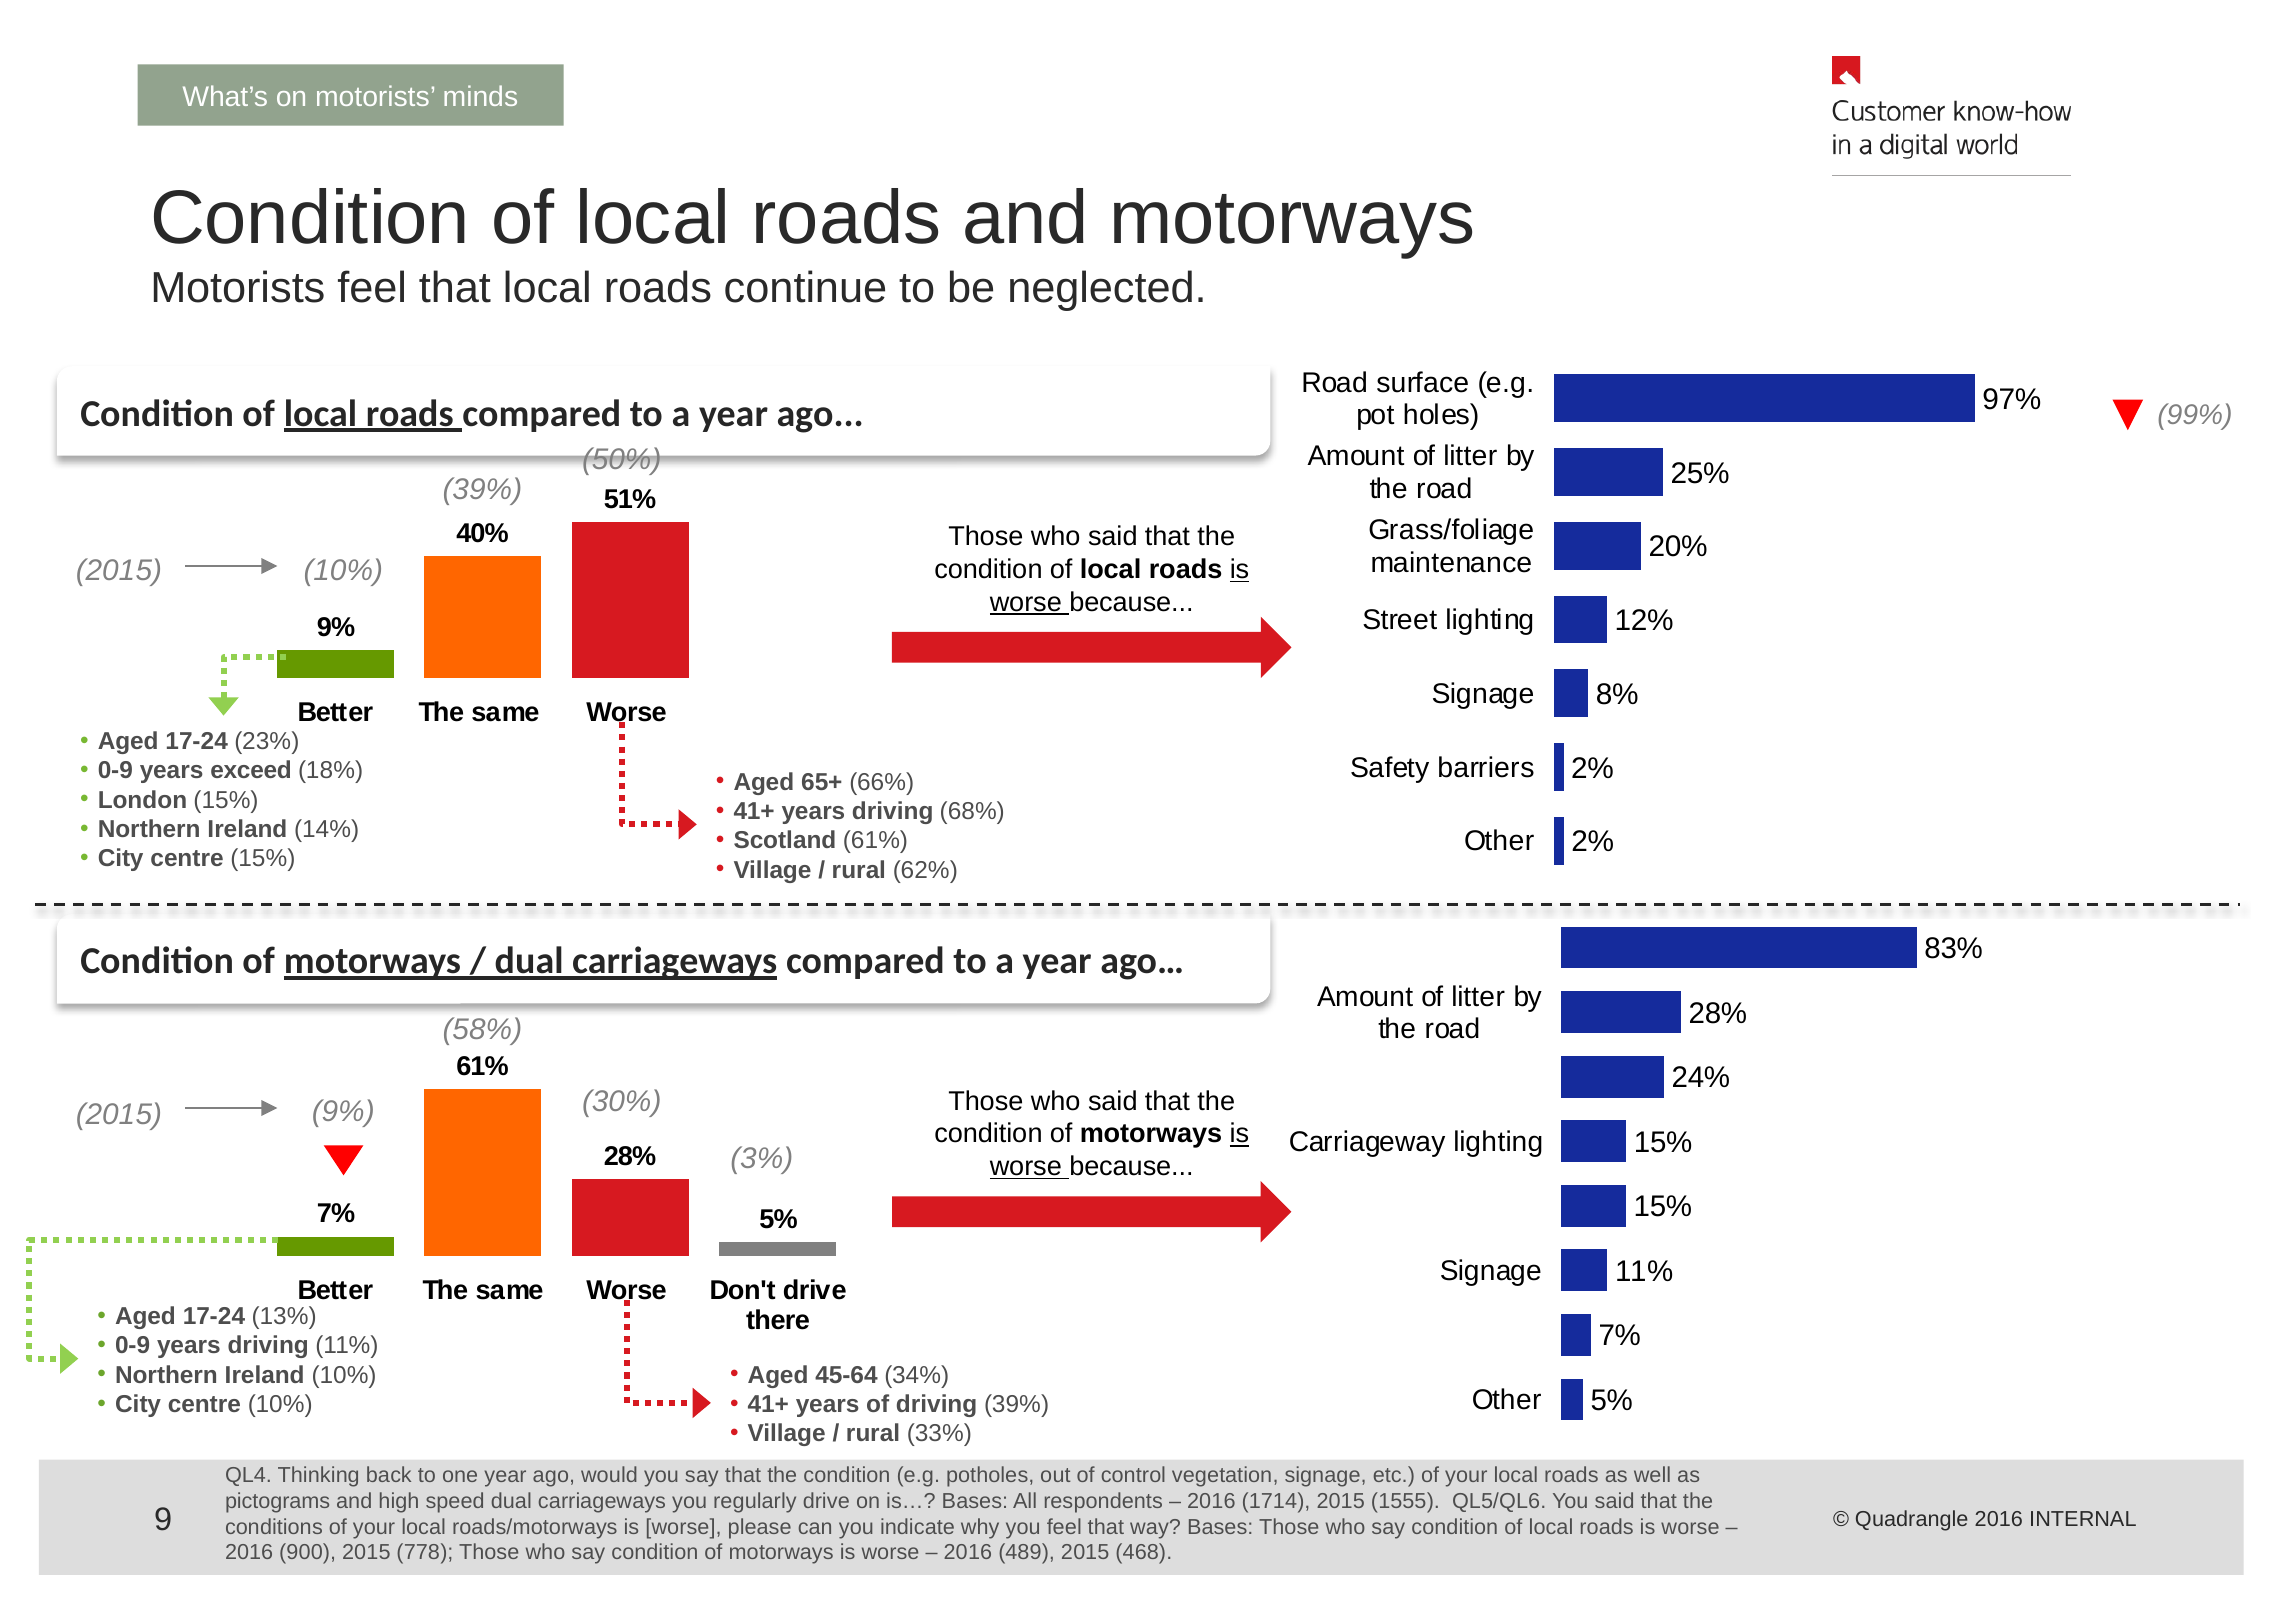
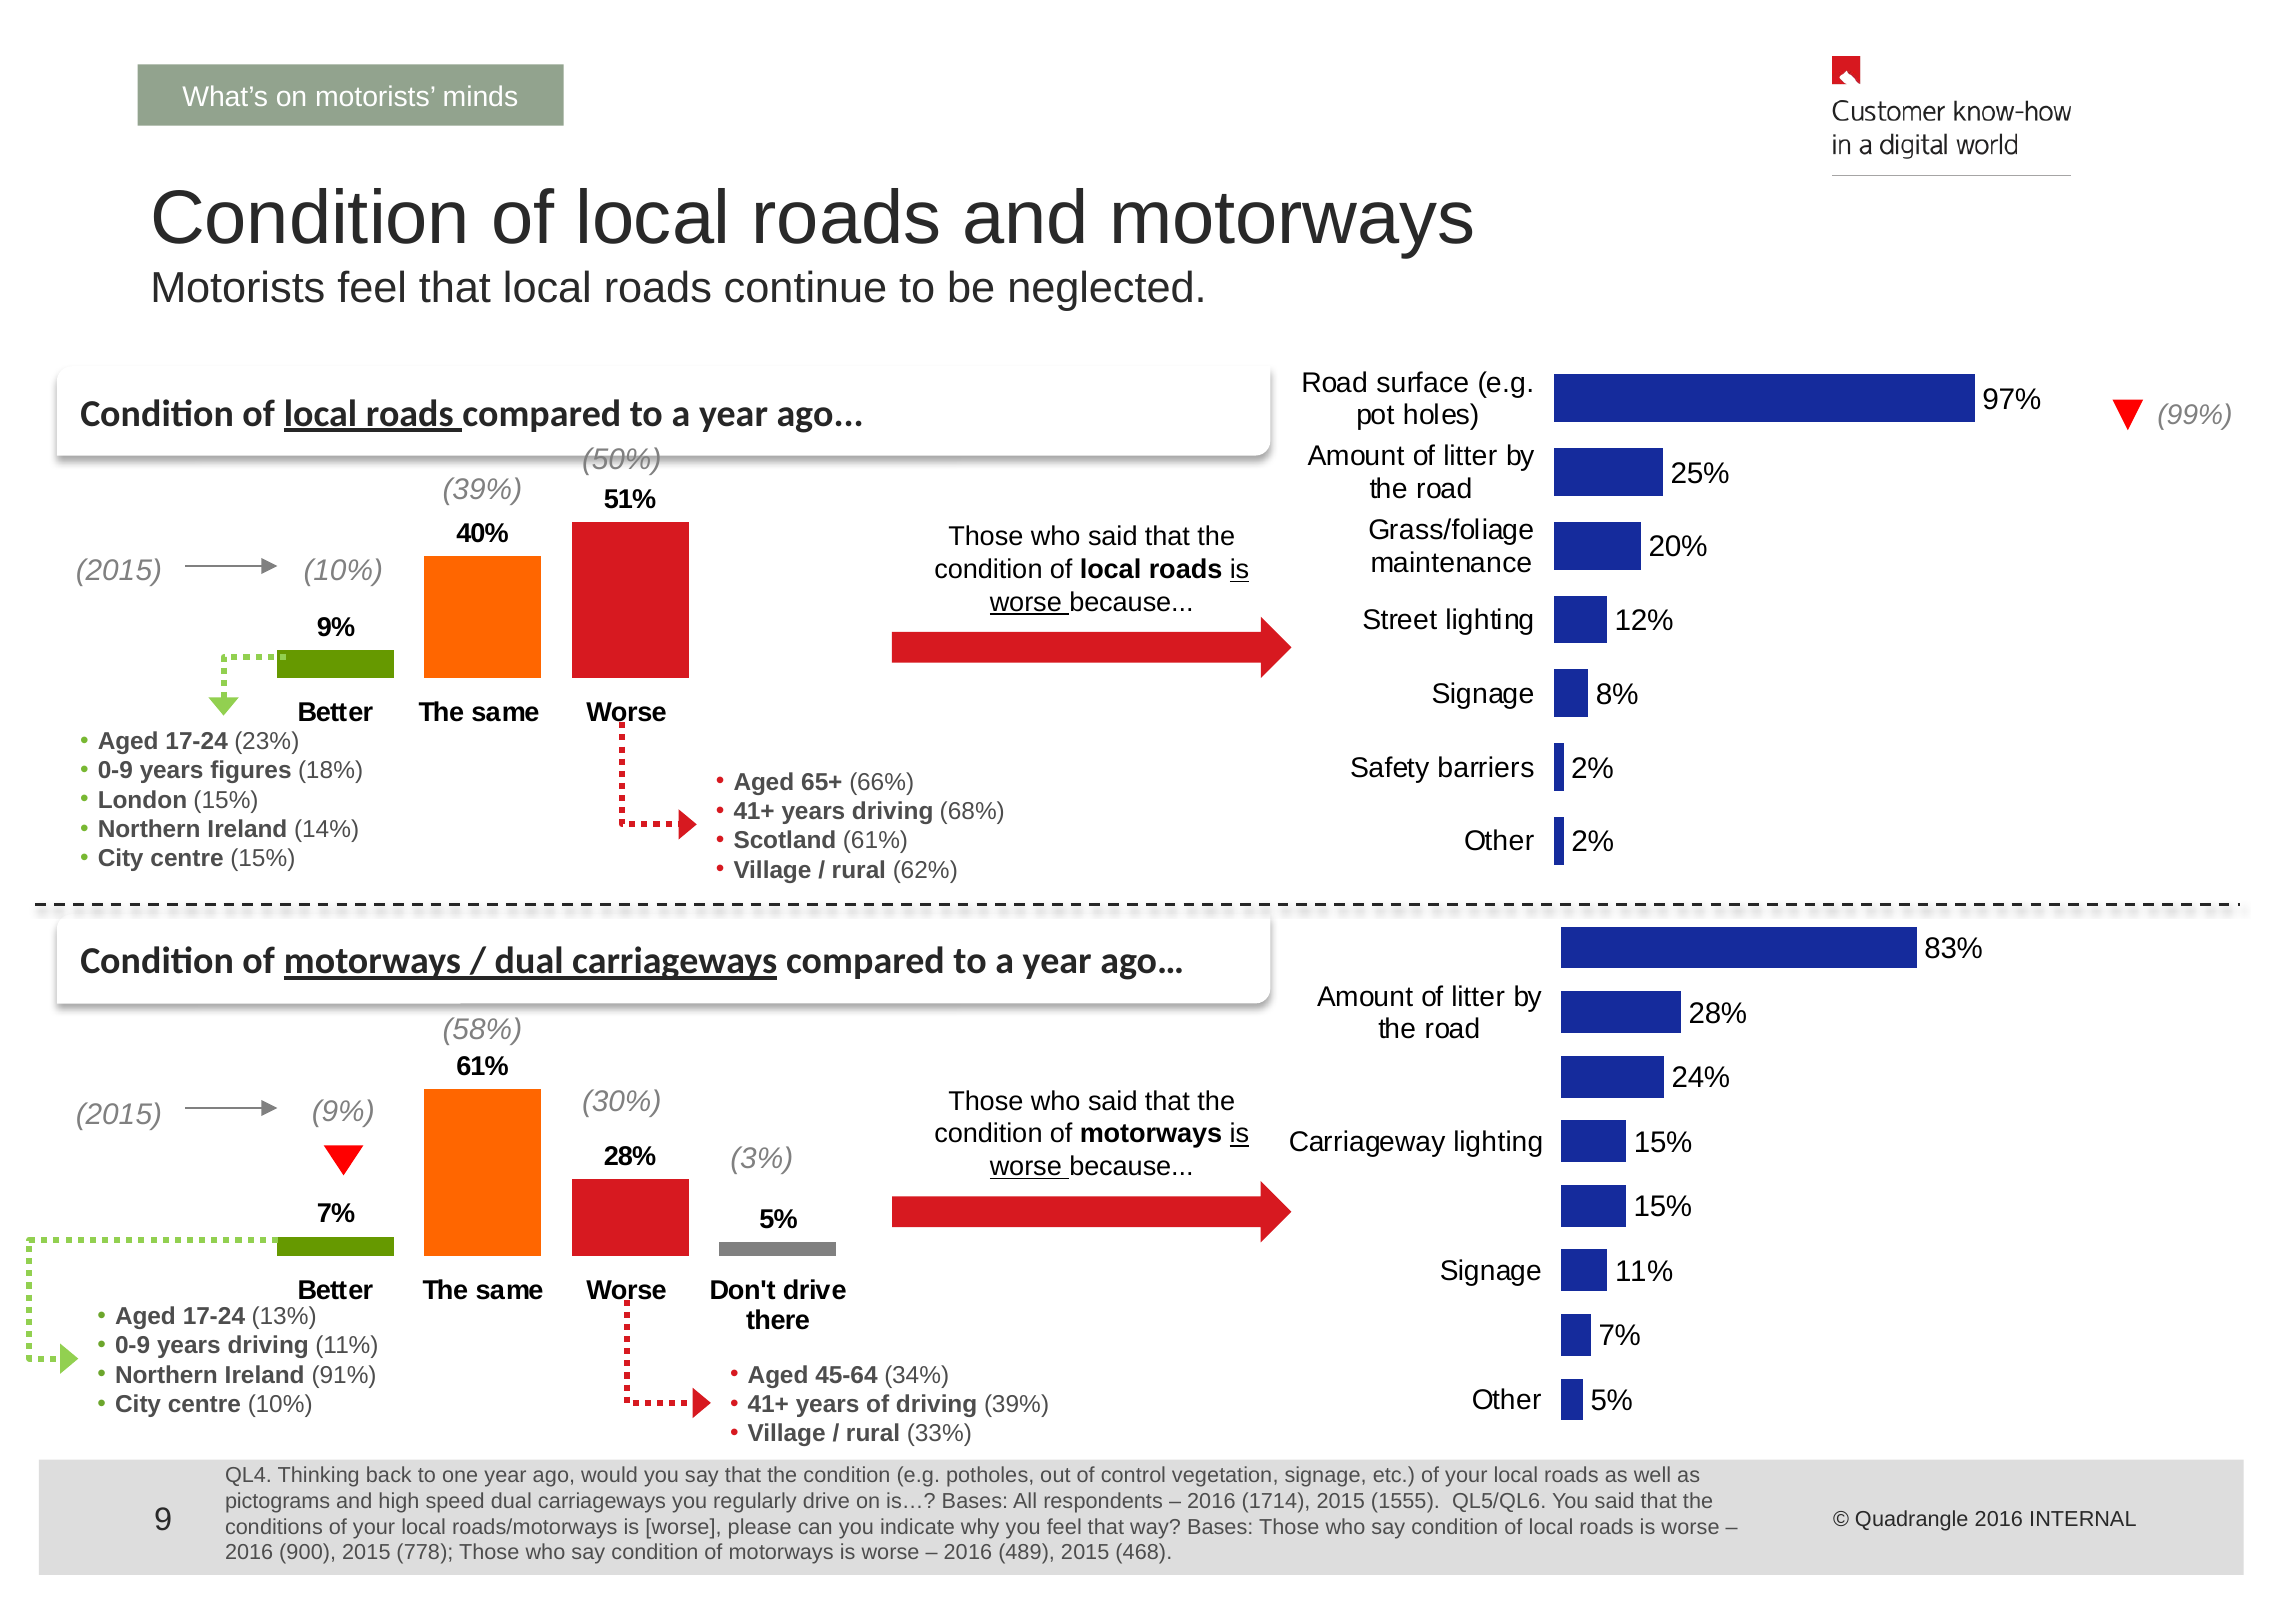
exceed: exceed -> figures (251, 771)
Ireland 10%: 10% -> 91% (344, 1375)
